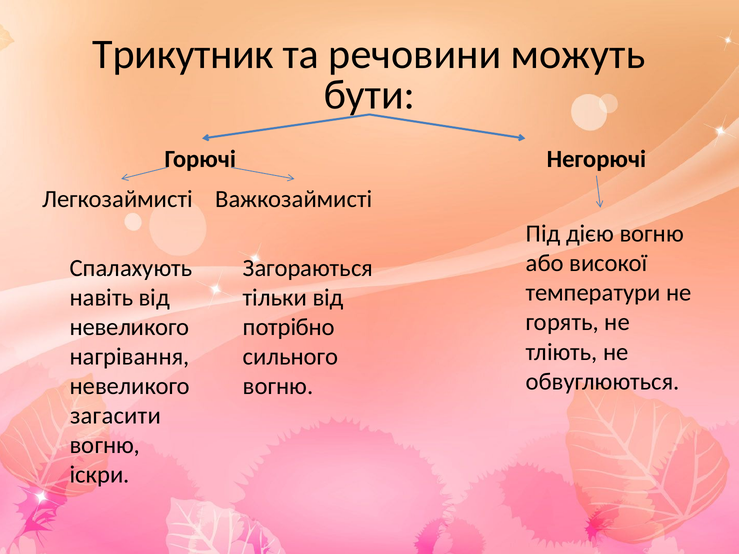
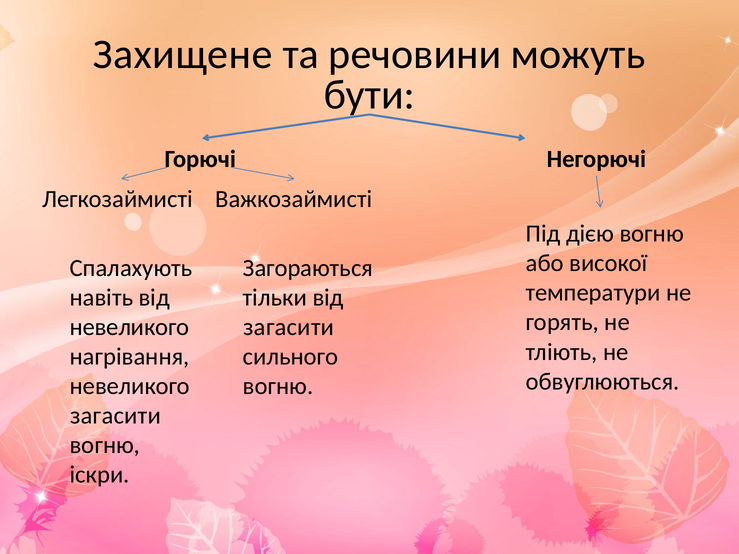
Трикутник: Трикутник -> Захищене (183, 54)
потрібно: потрібно -> загасити (289, 327)
